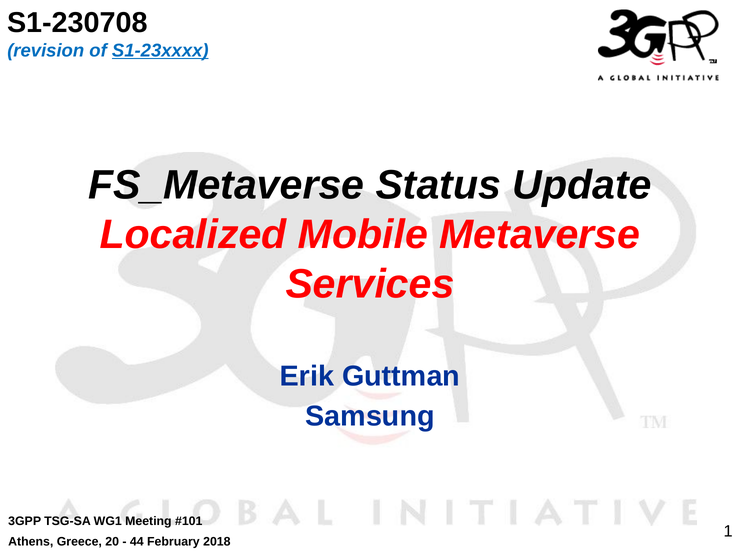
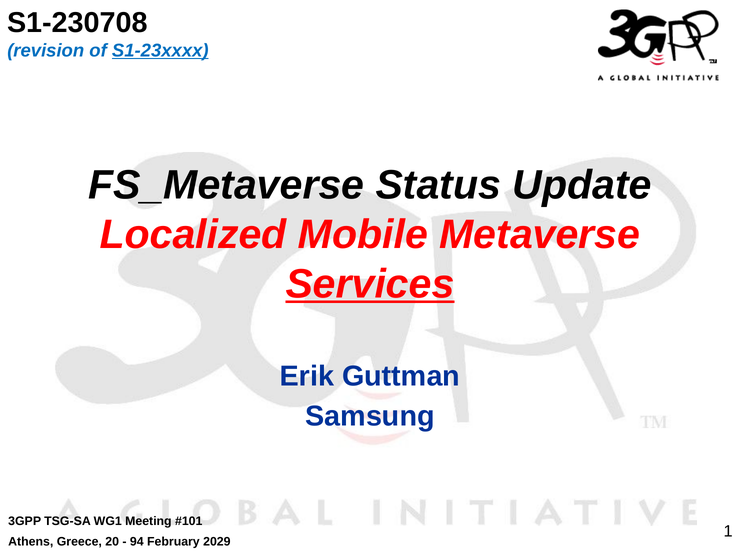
Services underline: none -> present (370, 284)
44: 44 -> 94 (137, 542)
2018: 2018 -> 2029 (217, 542)
